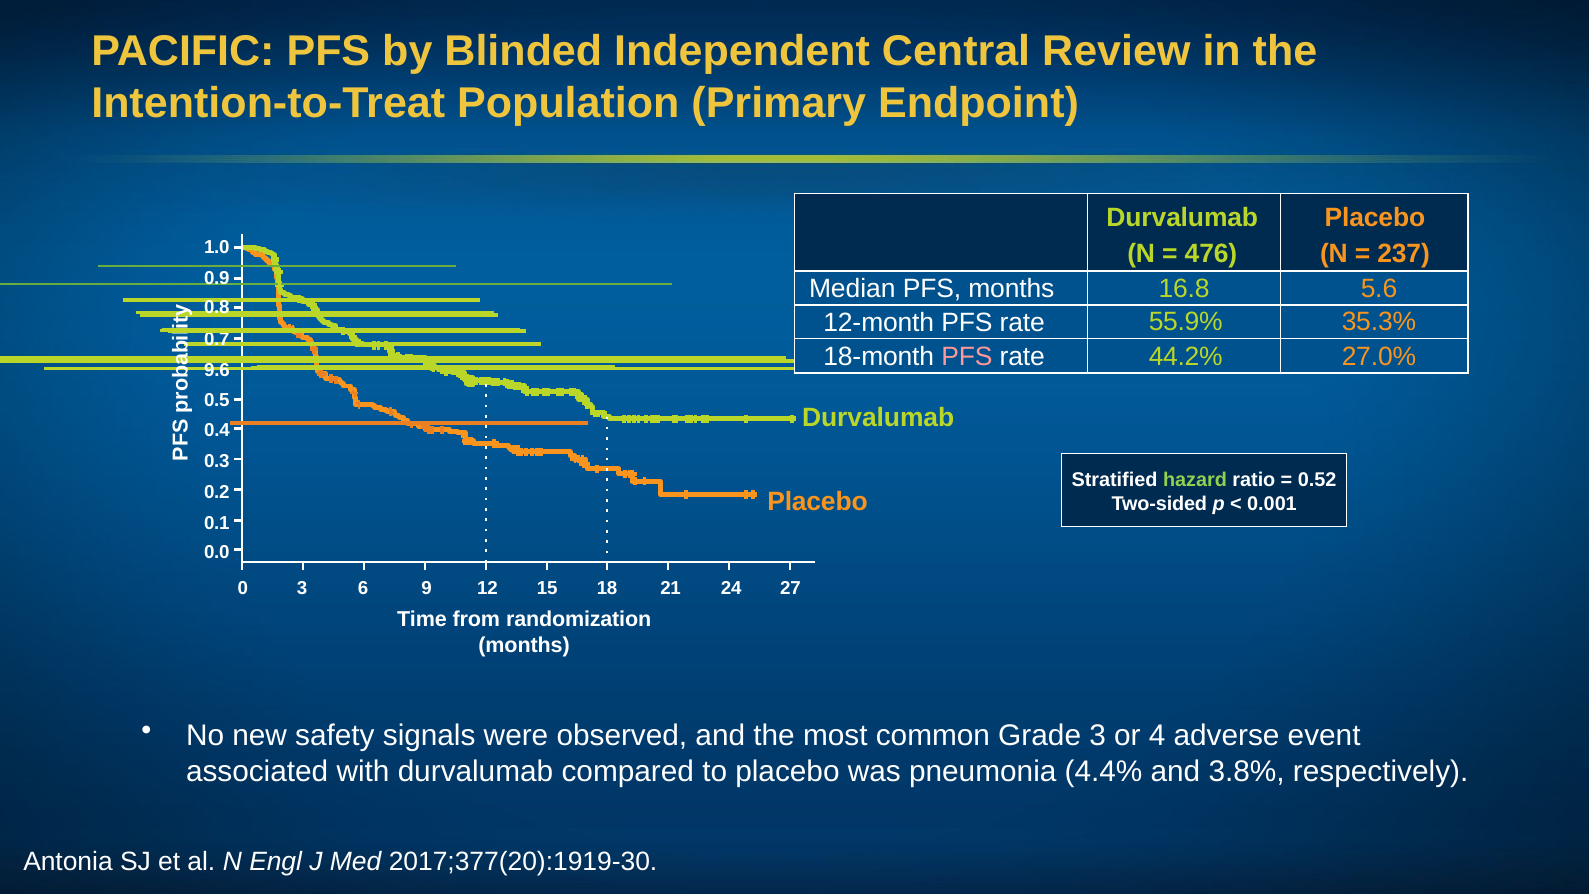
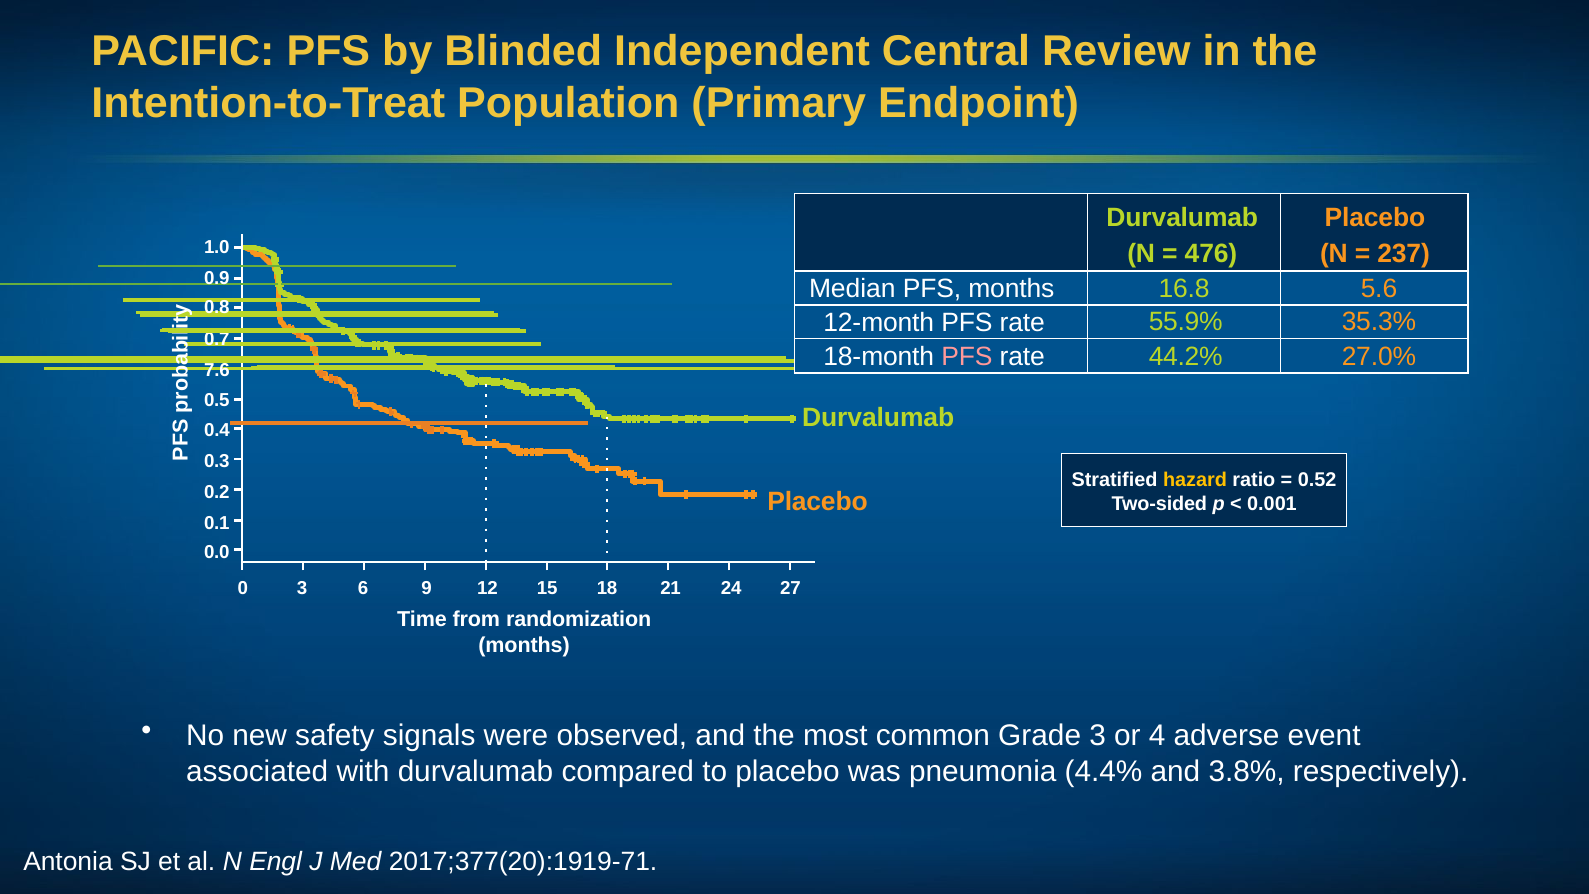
9.6: 9.6 -> 7.6 (217, 370)
hazard colour: light green -> yellow (1195, 480)
2017;377(20):1919-30: 2017;377(20):1919-30 -> 2017;377(20):1919-71 (523, 862)
